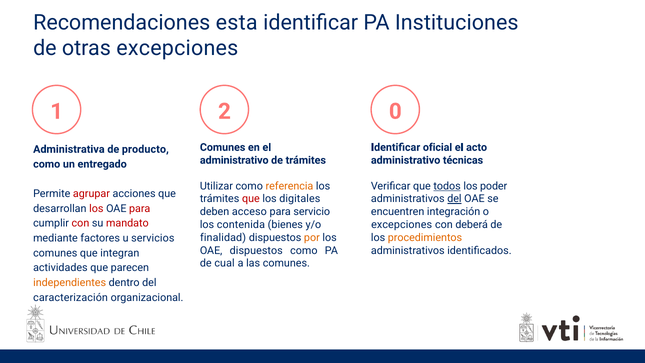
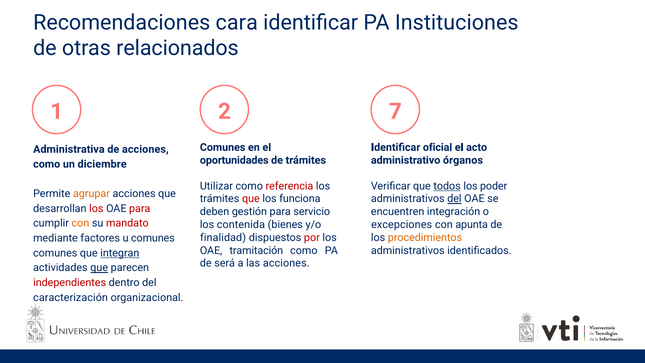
esta: esta -> cara (237, 22)
otras excepciones: excepciones -> relacionados (177, 48)
0: 0 -> 7 (395, 111)
de producto: producto -> acciones (145, 149)
administrativo: administrativo -> oportunidades (234, 160)
técnicas: técnicas -> órganos (463, 160)
entregado: entregado -> diciembre (102, 164)
referencia colour: orange -> red (289, 186)
agrupar colour: red -> orange (91, 194)
digitales: digitales -> funciona (300, 199)
acceso: acceso -> gestión (249, 212)
con colour: red -> orange (80, 223)
deberá: deberá -> apunta (472, 225)
por colour: orange -> red (312, 238)
u servicios: servicios -> comunes (153, 238)
OAE dispuestos: dispuestos -> tramitación (256, 250)
integran underline: none -> present (120, 253)
cual: cual -> será (225, 263)
las comunes: comunes -> acciones (286, 263)
que underline: none -> present (99, 268)
independientes colour: orange -> red (70, 283)
